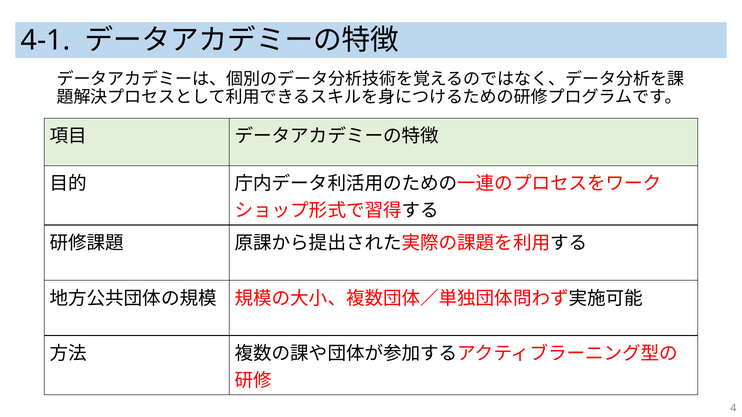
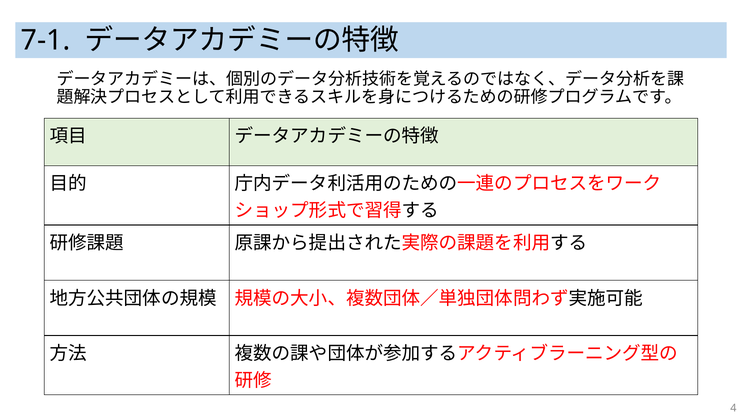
4-1: 4-1 -> 7-1 (46, 40)
